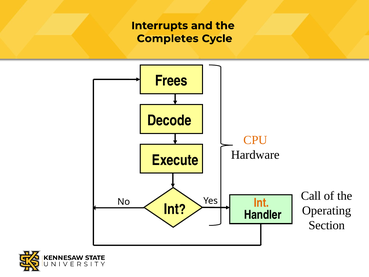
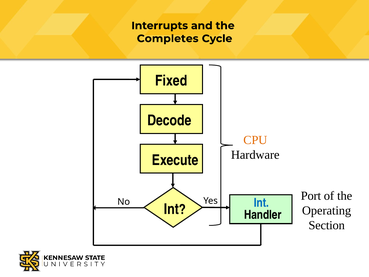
Frees: Frees -> Fixed (171, 81)
Call: Call -> Port (311, 196)
Int colour: orange -> blue (261, 203)
